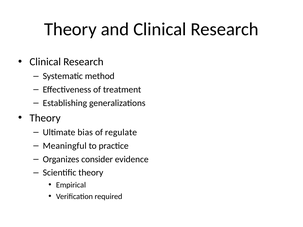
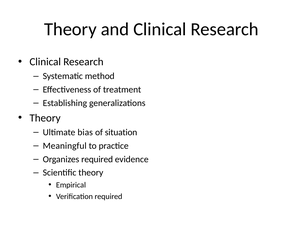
regulate: regulate -> situation (121, 132)
Organizes consider: consider -> required (97, 159)
